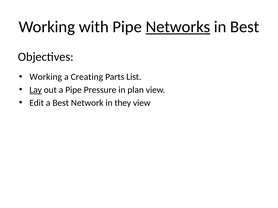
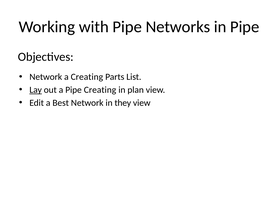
Networks underline: present -> none (178, 27)
in Best: Best -> Pipe (245, 27)
Working: Working -> Network (46, 77)
Pipe Pressure: Pressure -> Creating (100, 90)
